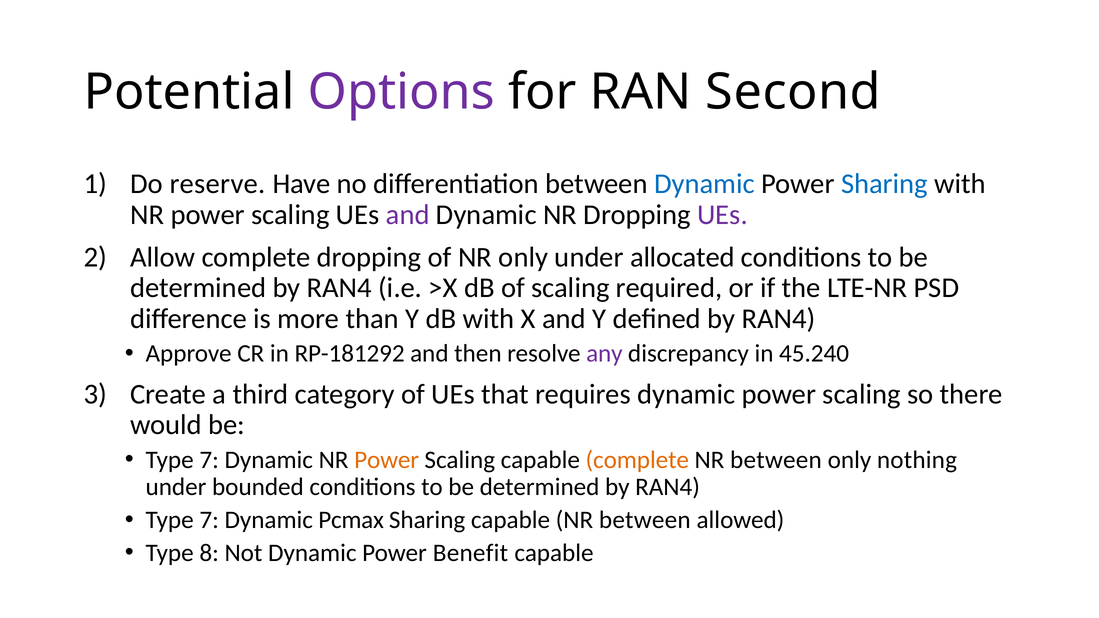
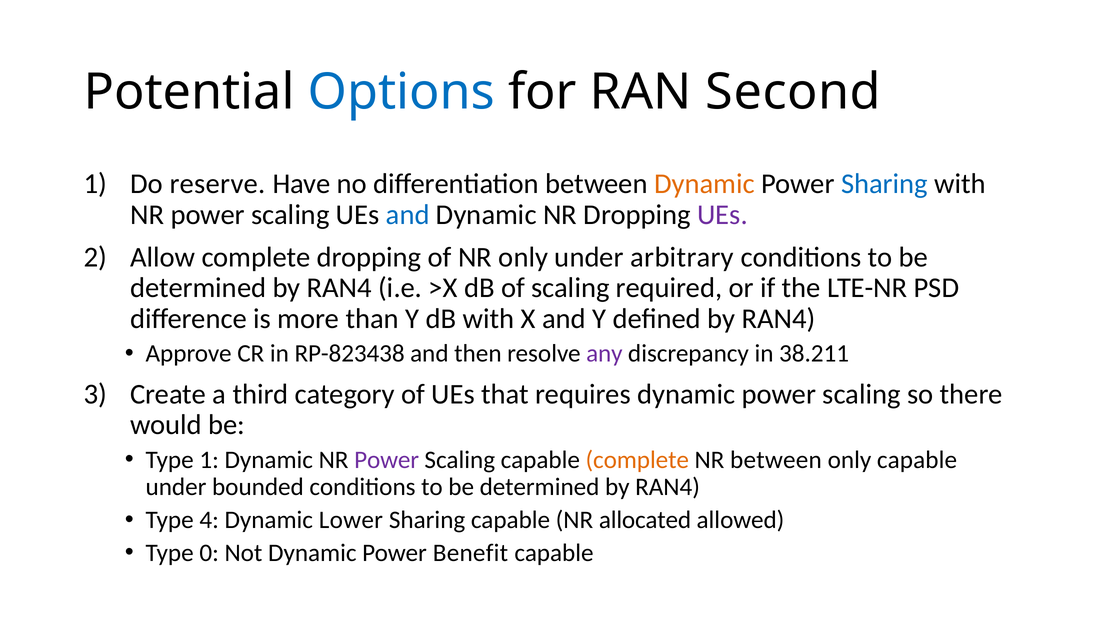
Options colour: purple -> blue (401, 92)
Dynamic colour: blue -> orange (704, 184)
and colour: purple -> blue (408, 215)
allocated: allocated -> arbitrary (682, 257)
RP-181292: RP-181292 -> RP-823438 (350, 354)
45.240: 45.240 -> 38.211 (814, 354)
7: 7 -> 1 (209, 460)
Power colour: orange -> purple (387, 460)
only nothing: nothing -> capable (917, 460)
7: 7 -> 4 (209, 520)
Pcmax: Pcmax -> Lower (351, 520)
capable NR between: between -> allocated (645, 520)
8: 8 -> 0 (209, 553)
